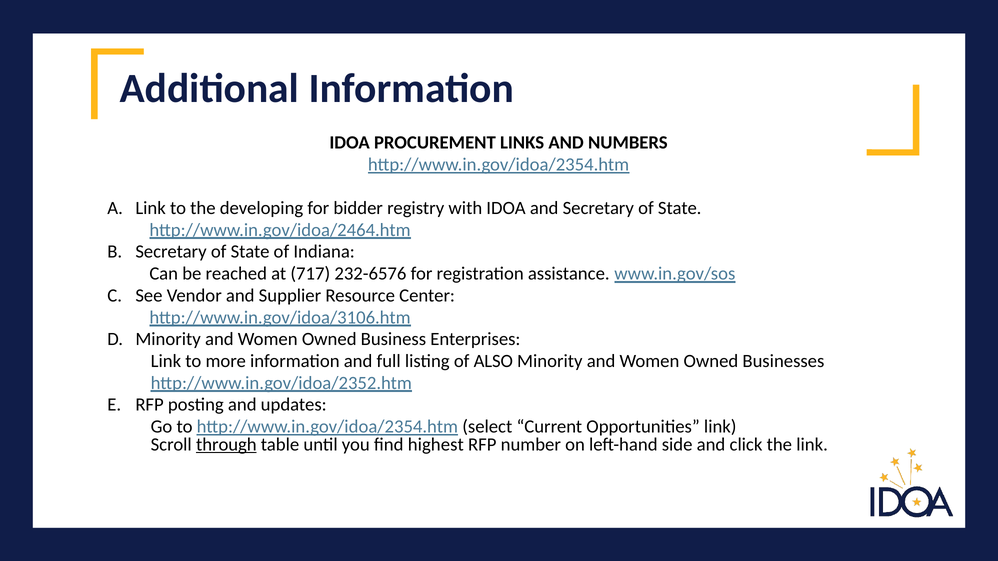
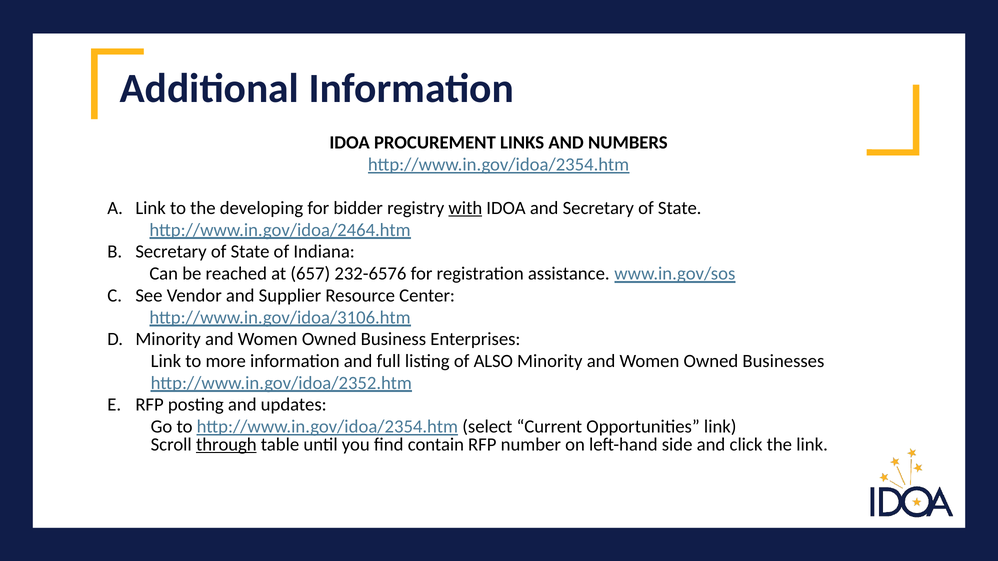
with underline: none -> present (465, 208)
717: 717 -> 657 (310, 274)
highest: highest -> contain (436, 445)
